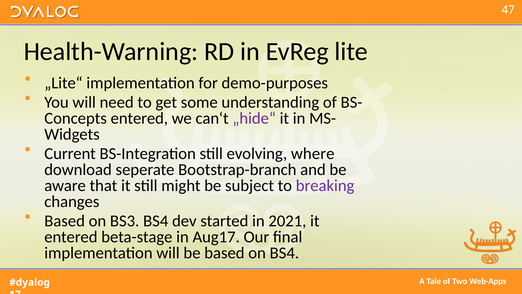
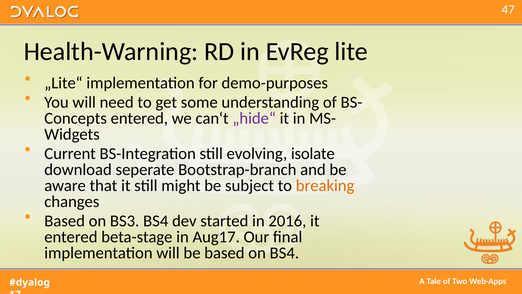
where: where -> isolate (313, 153)
breaking colour: purple -> orange (325, 185)
2021: 2021 -> 2016 (287, 221)
